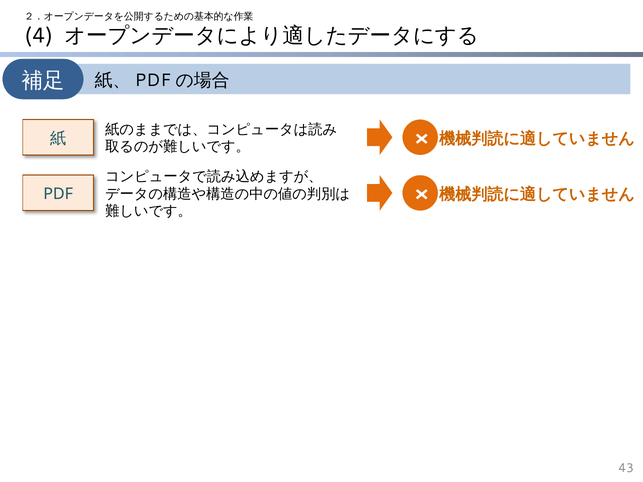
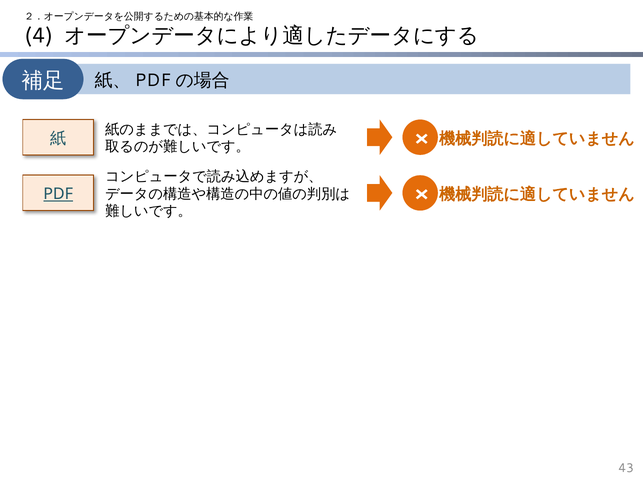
PDF underline: none -> present (58, 194)
